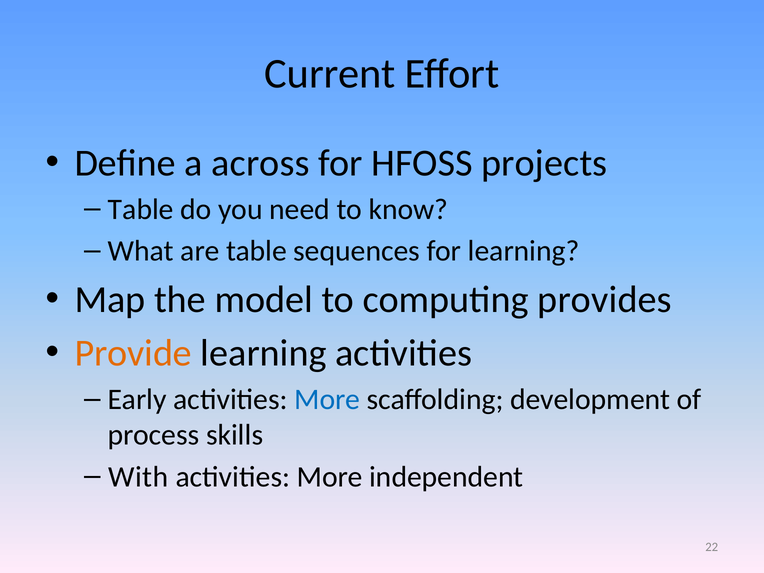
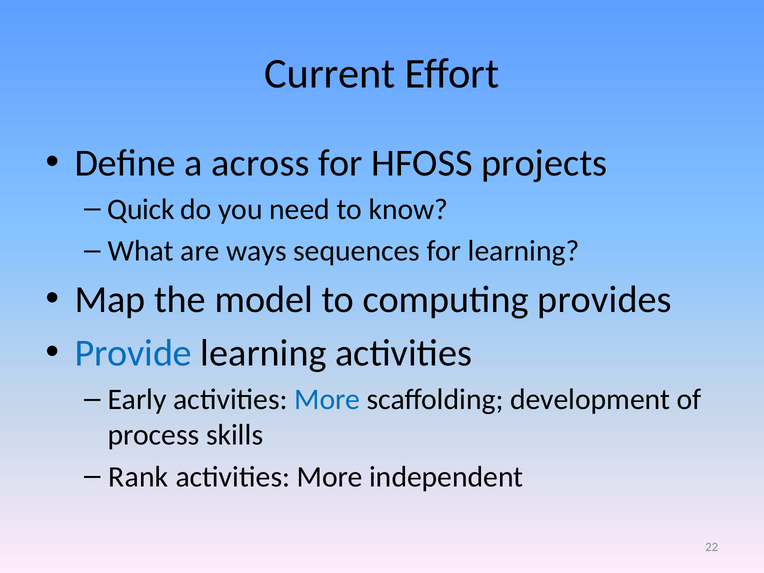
Table: Table -> Quick (141, 209)
are table: table -> ways (256, 251)
Provide colour: orange -> blue (133, 353)
With: With -> Rank (138, 477)
